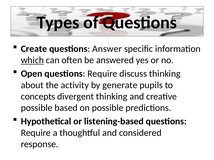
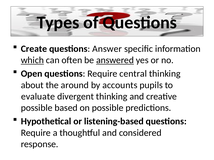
answered underline: none -> present (115, 60)
discuss: discuss -> central (133, 74)
activity: activity -> around (75, 85)
generate: generate -> accounts (120, 85)
concepts: concepts -> evaluate (38, 97)
